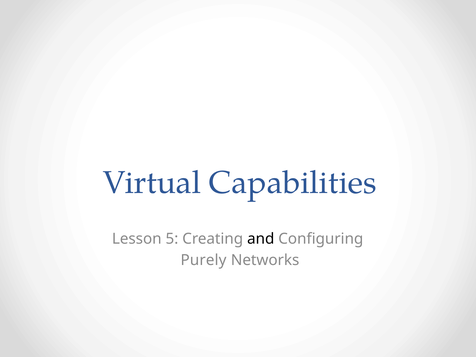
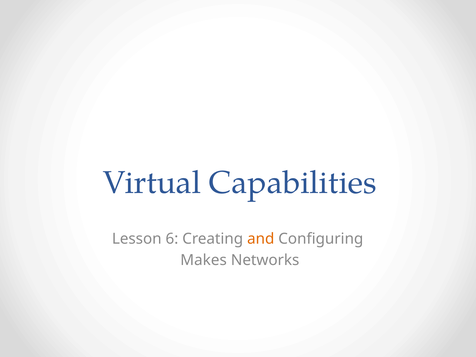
5: 5 -> 6 (172, 239)
and colour: black -> orange (261, 239)
Purely: Purely -> Makes (204, 260)
